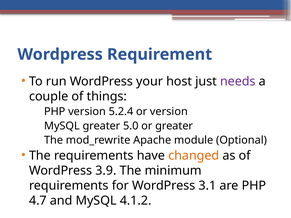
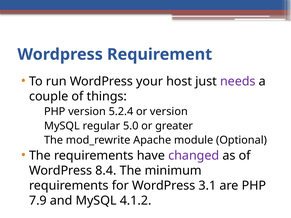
MySQL greater: greater -> regular (101, 126)
changed colour: orange -> purple (194, 156)
3.9: 3.9 -> 8.4 (106, 171)
4.7: 4.7 -> 7.9 (38, 201)
